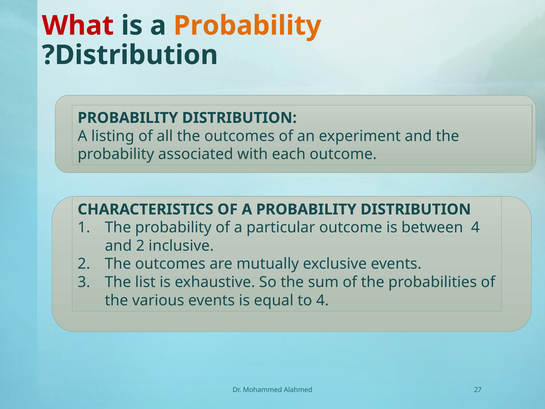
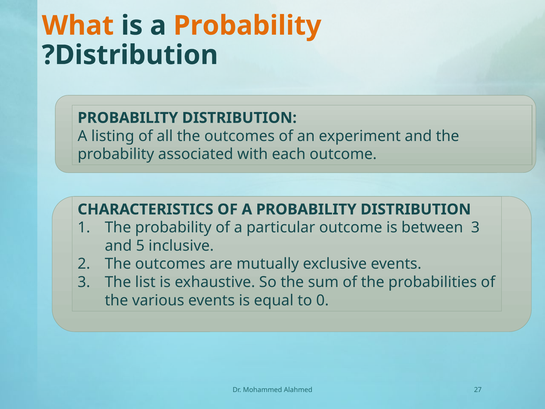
What colour: red -> orange (78, 26)
between 4: 4 -> 3 (475, 227)
and 2: 2 -> 5 (140, 246)
to 4: 4 -> 0 (322, 300)
